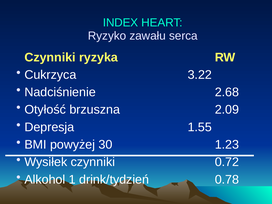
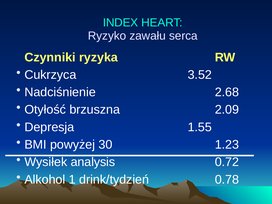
3.22: 3.22 -> 3.52 (200, 75)
Wysiłek czynniki: czynniki -> analysis (93, 162)
